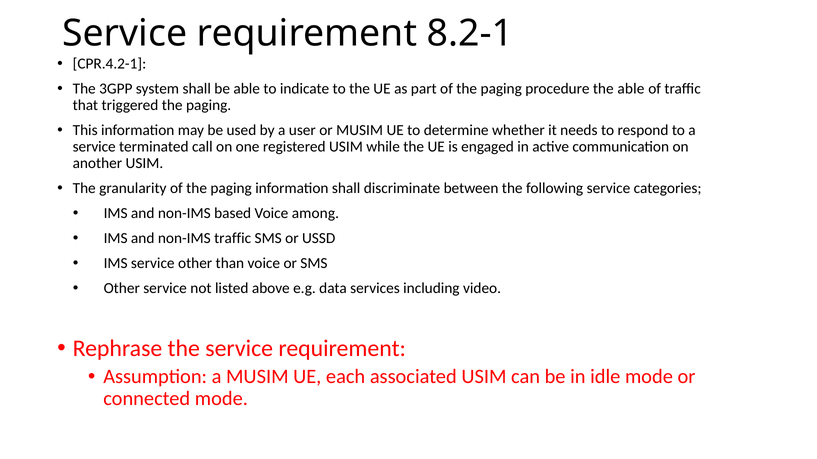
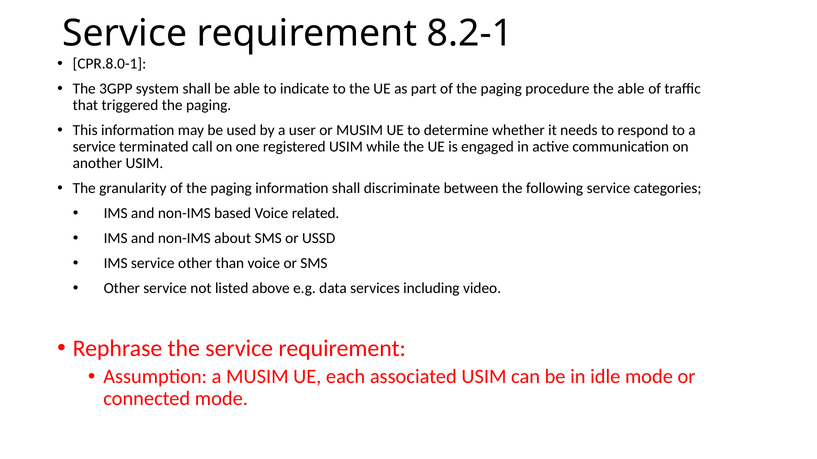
CPR.4.2-1: CPR.4.2-1 -> CPR.8.0-1 (109, 64)
among: among -> related (316, 214)
non-IMS traffic: traffic -> about (233, 239)
